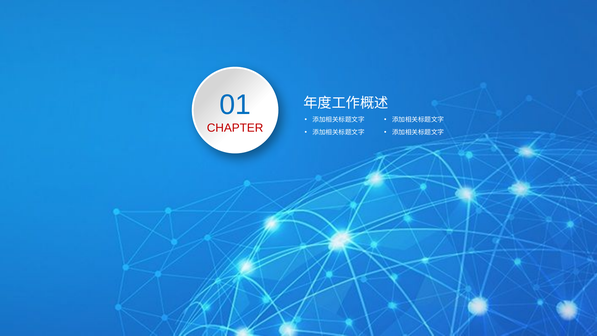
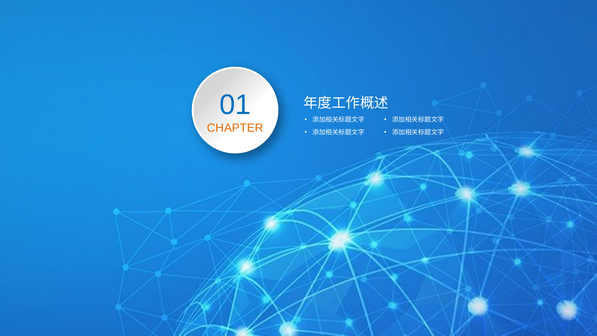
CHAPTER colour: red -> orange (235, 128)
